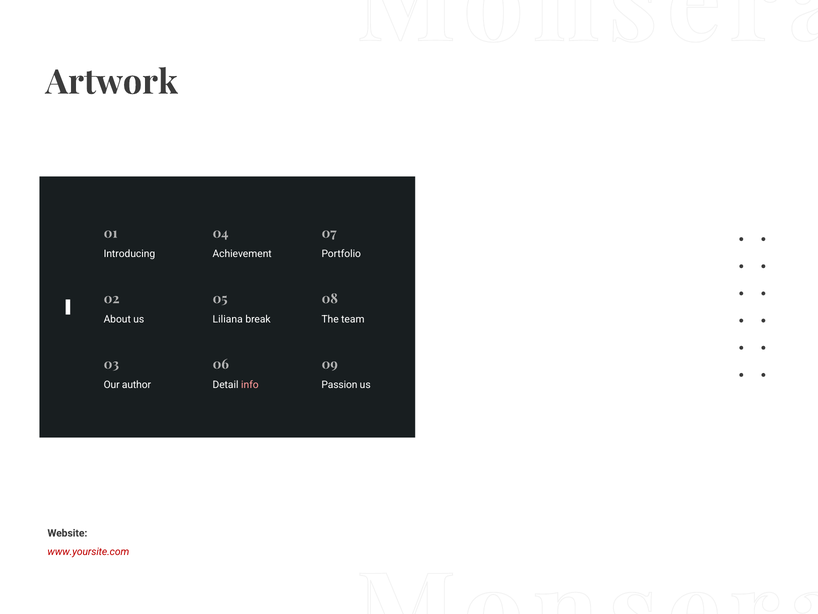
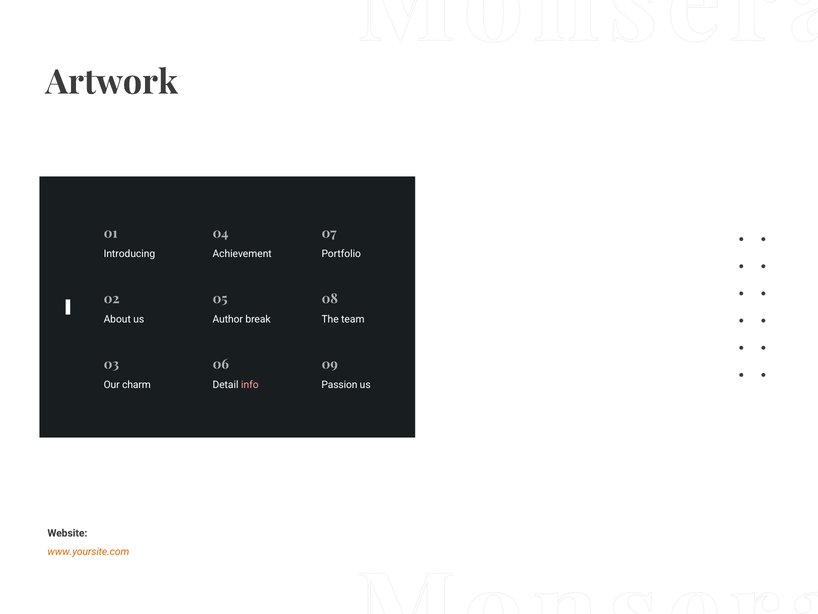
Liliana: Liliana -> Author (228, 319)
author: author -> charm (136, 384)
www.yoursite.com colour: red -> orange (88, 551)
